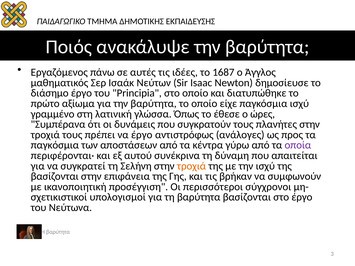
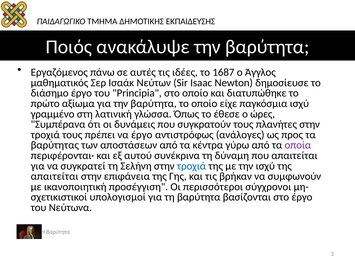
παγκόσμια: παγκόσμια -> βαρύτητας (55, 145)
τροχιά colour: orange -> blue (191, 166)
βασίζονται: βασίζονται -> απαιτείται (55, 177)
